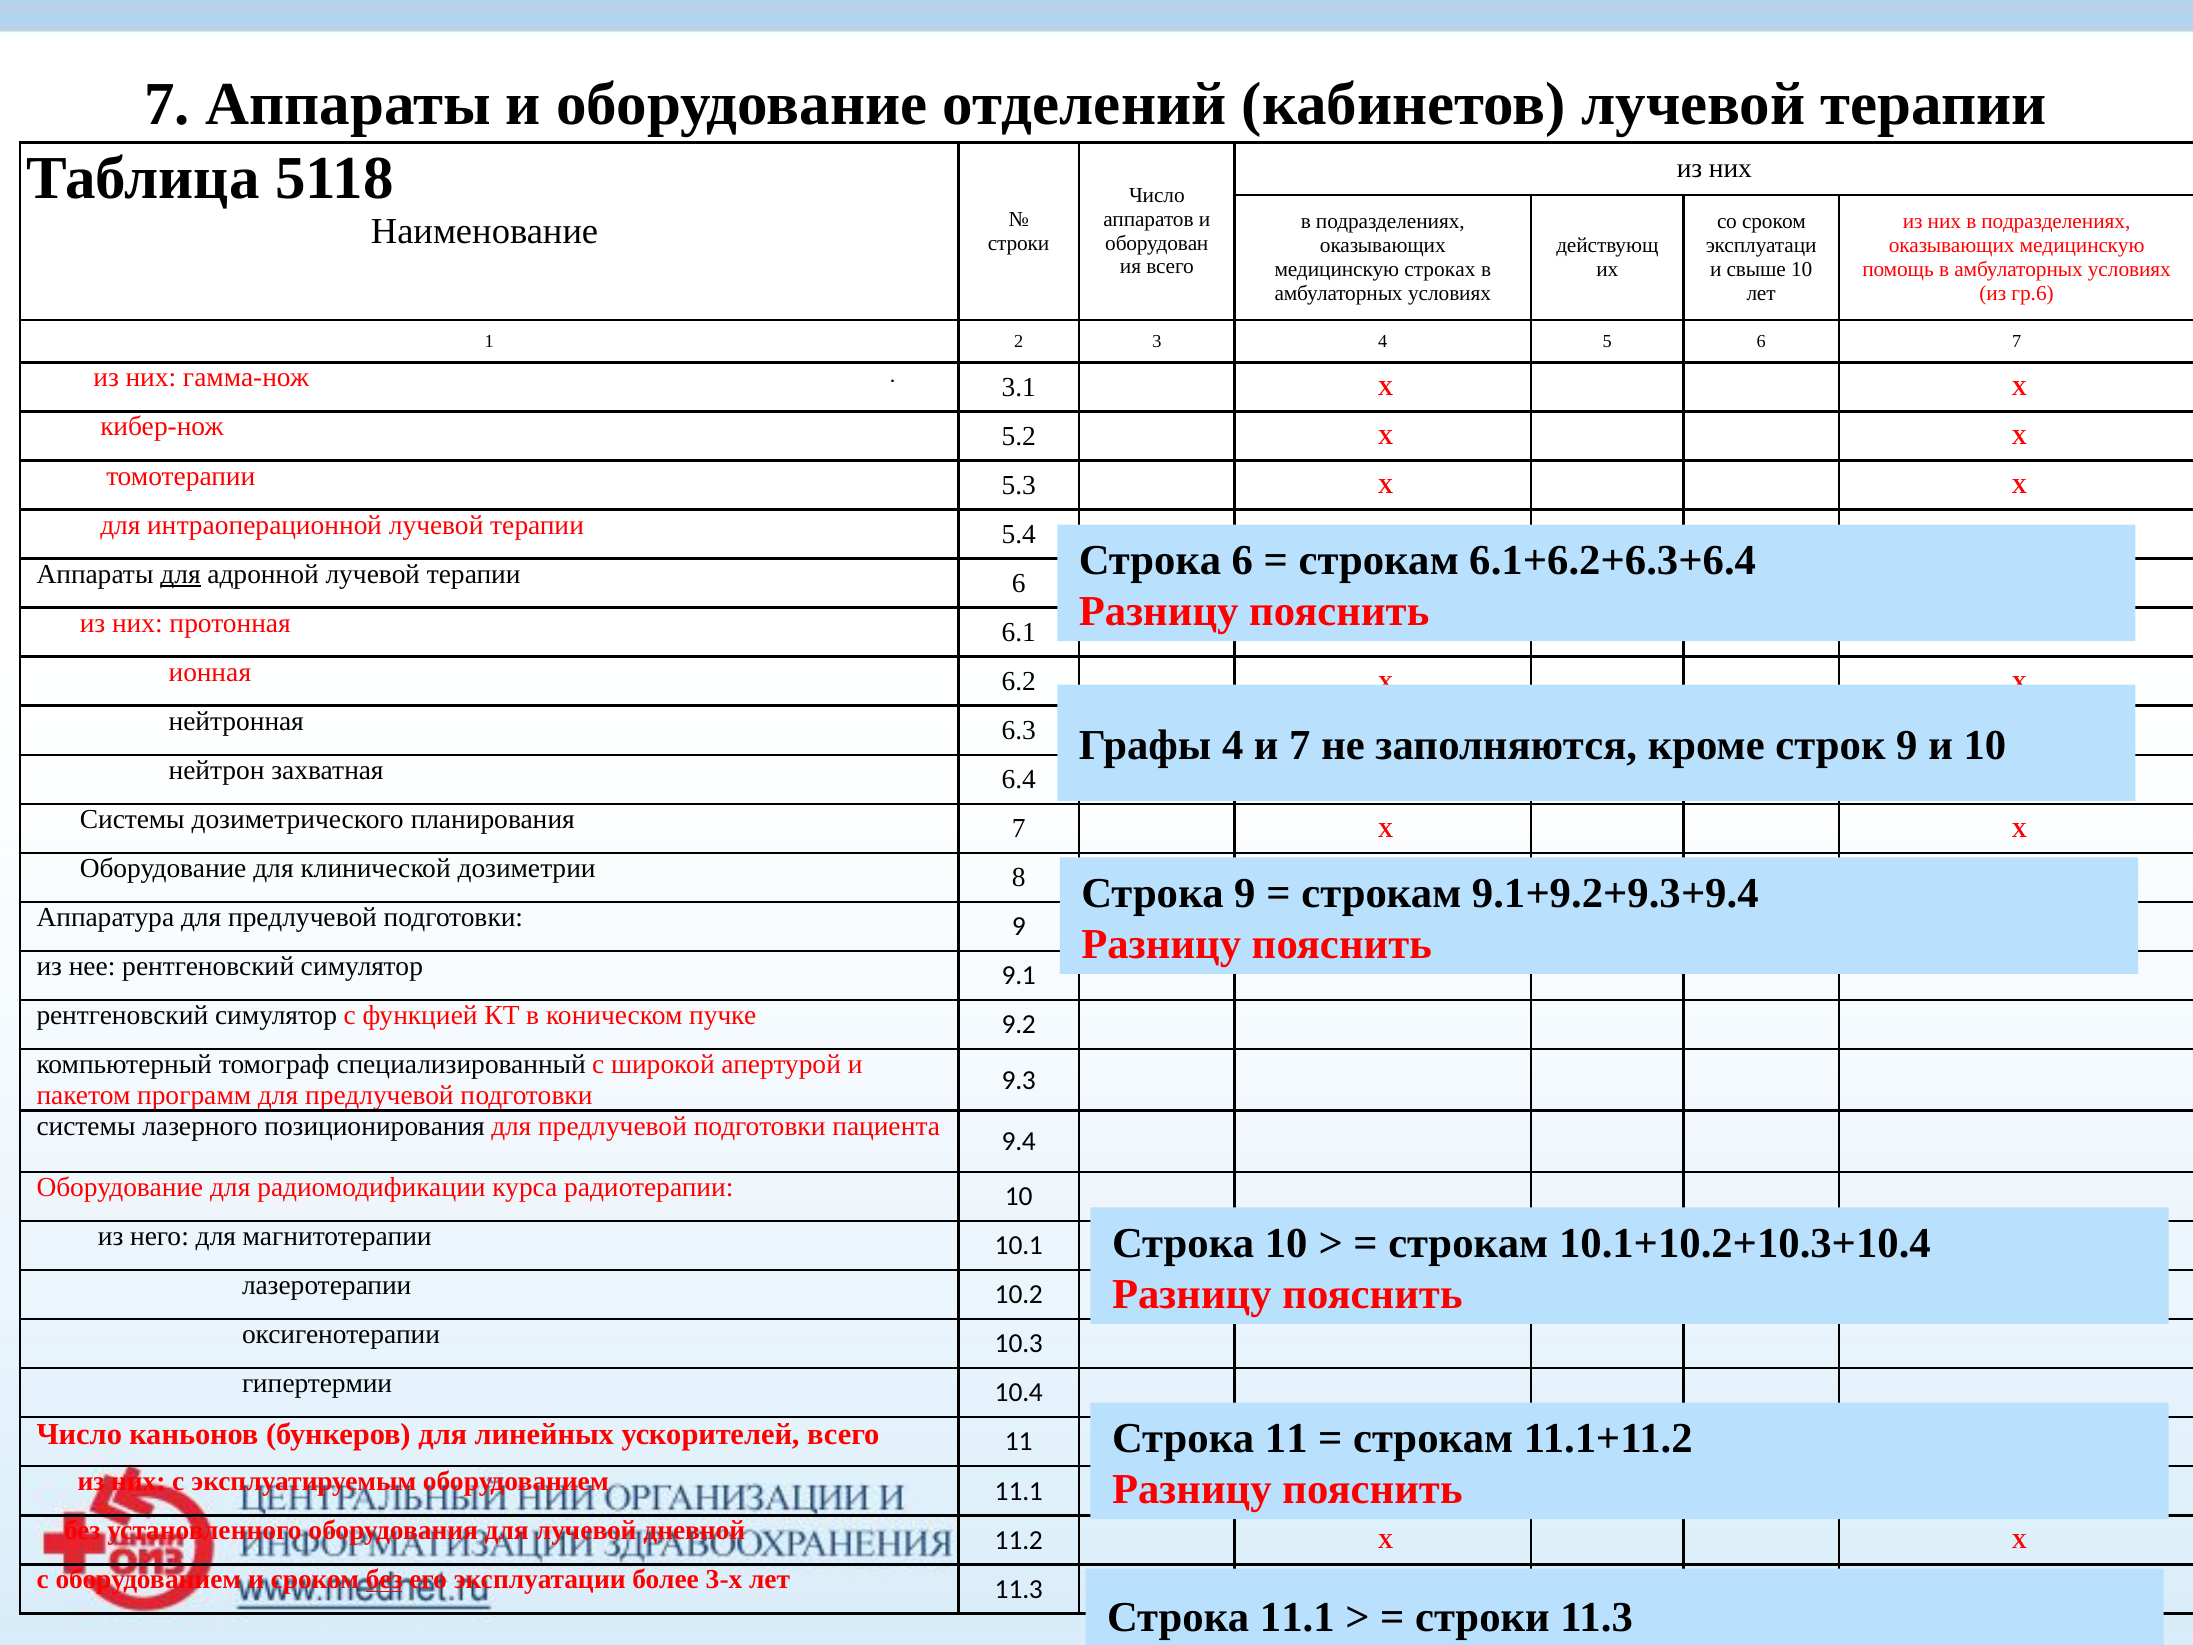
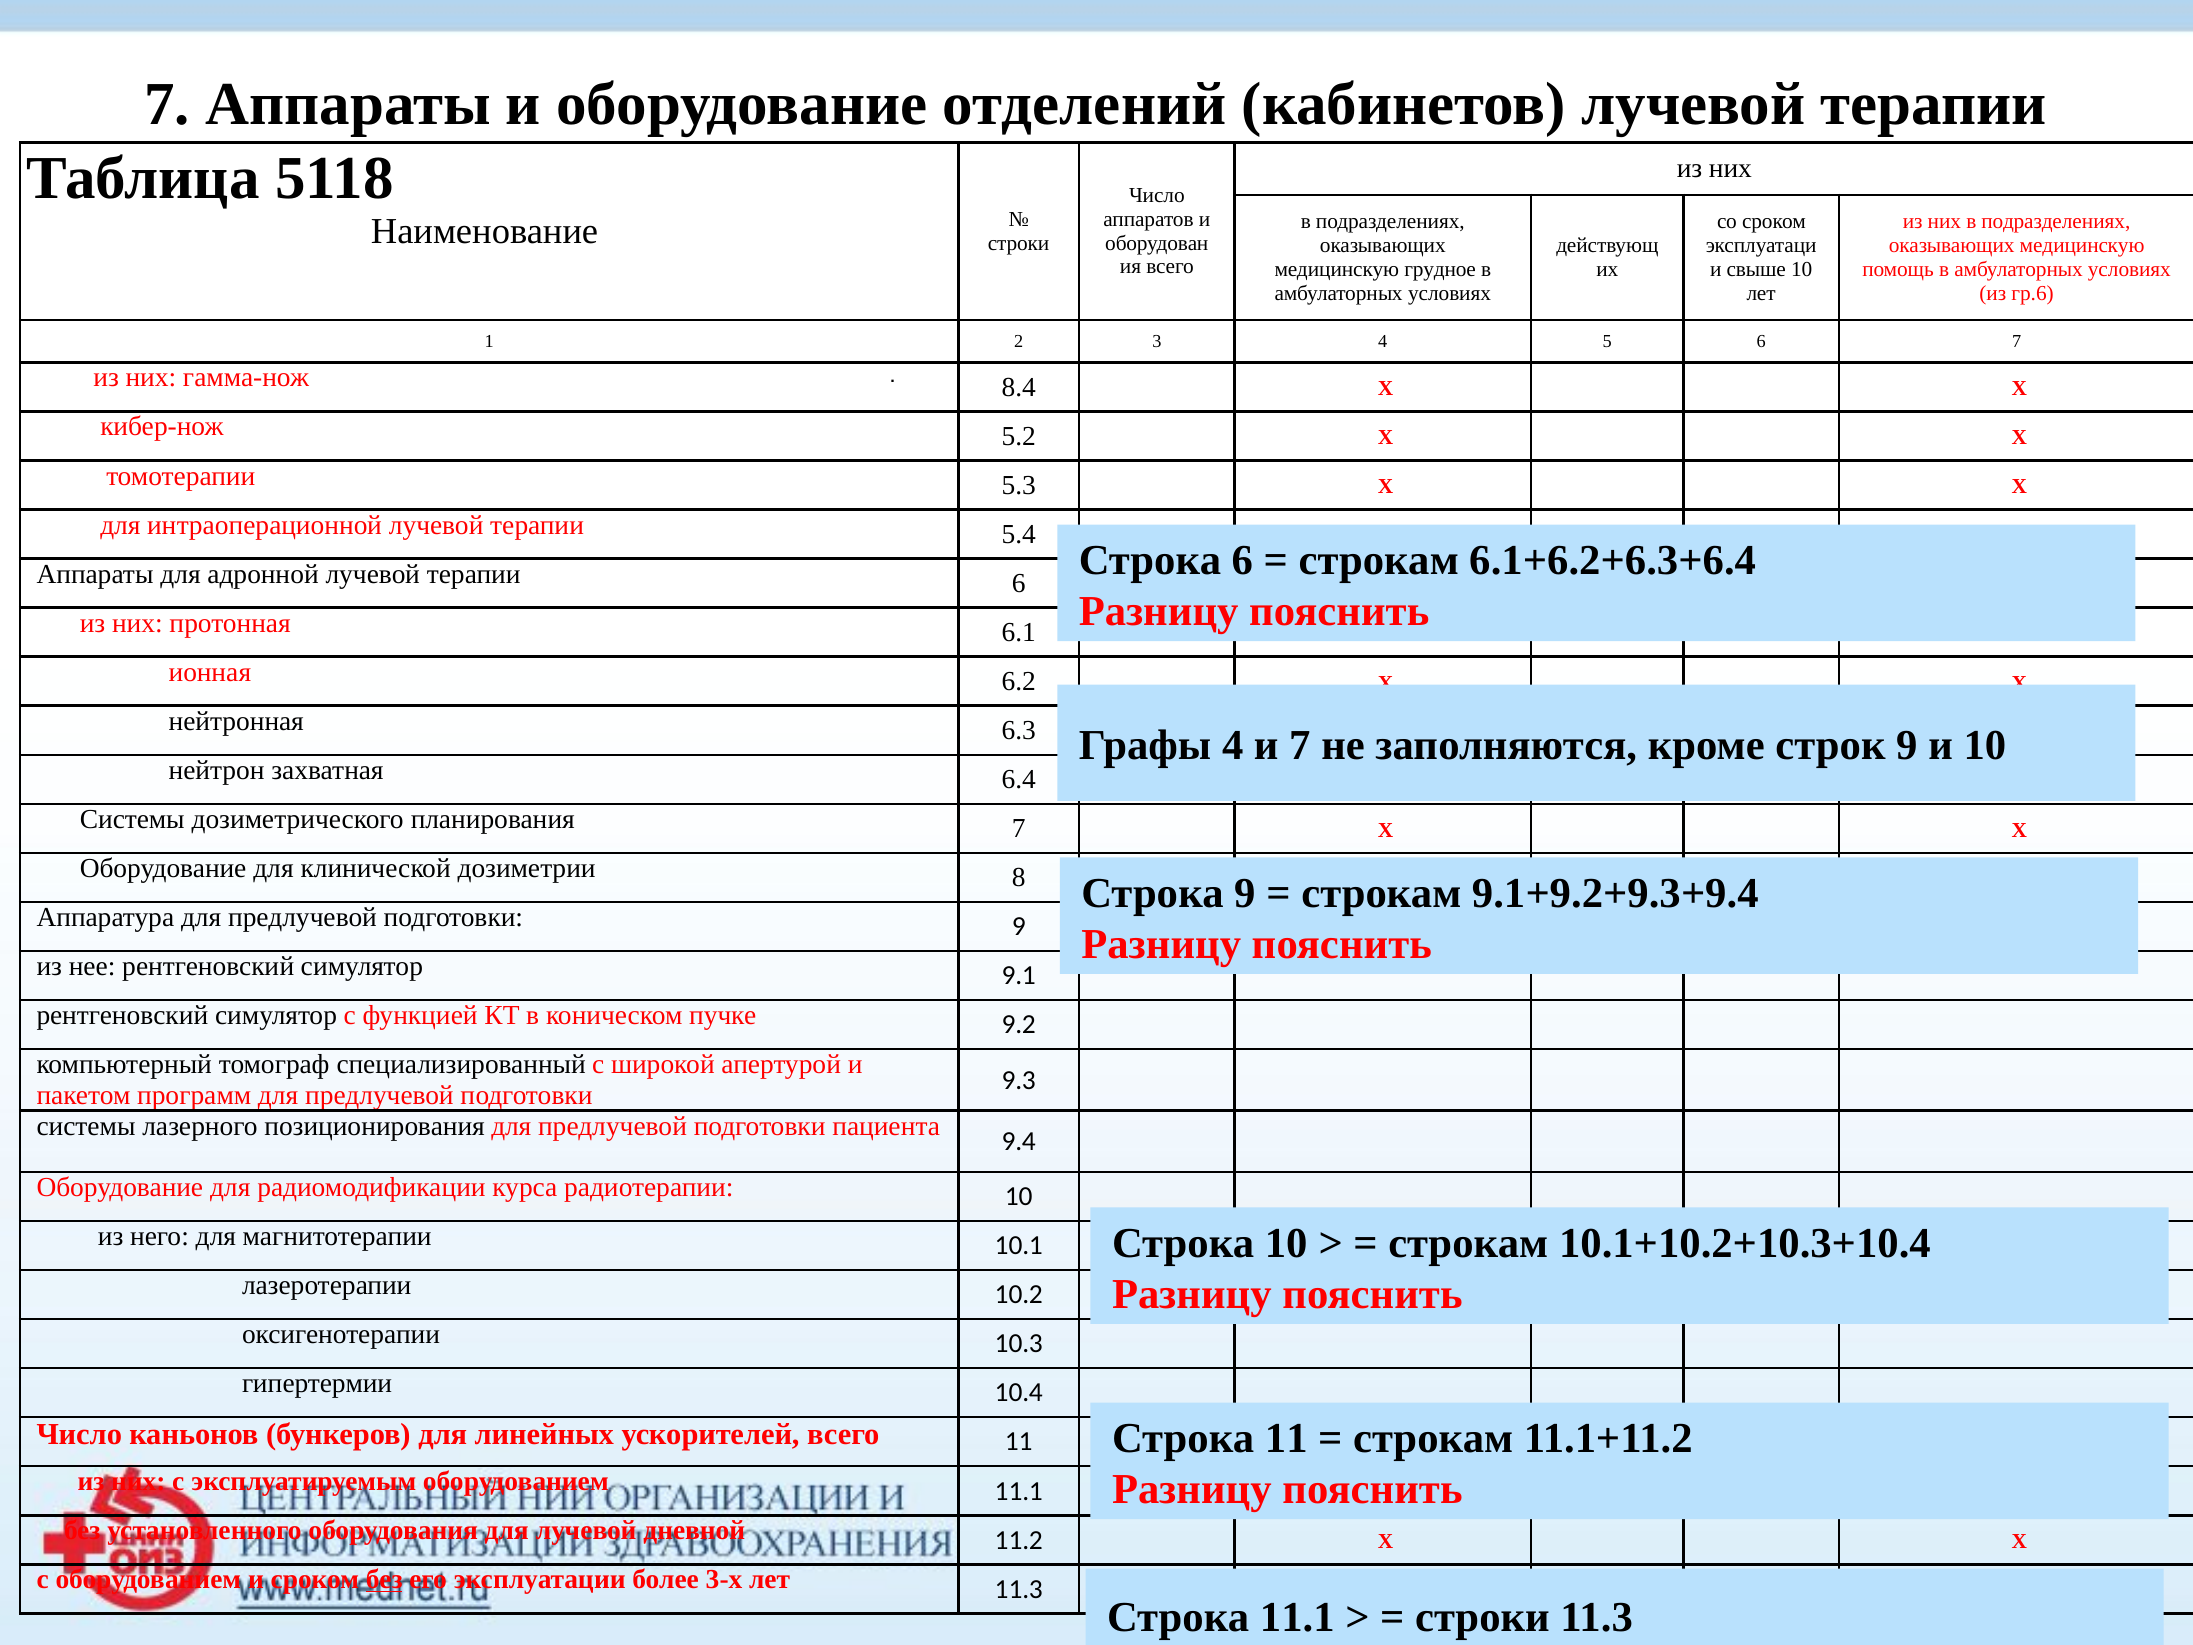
строках: строках -> грудное (1440, 269)
3.1: 3.1 -> 8.4 (1019, 387)
для underline: present -> none (180, 574)
